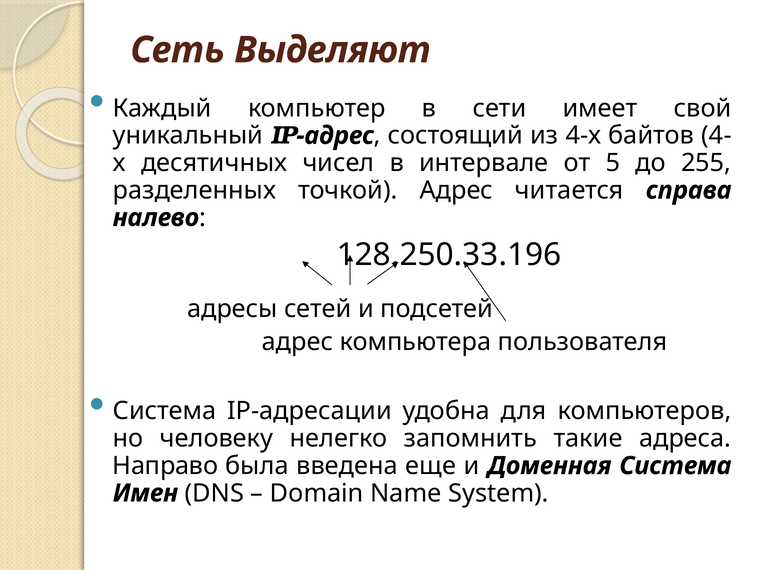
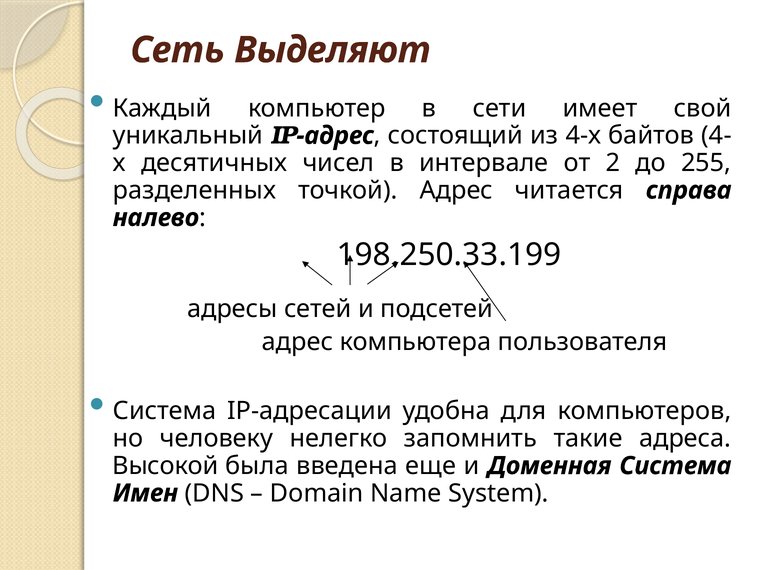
5: 5 -> 2 (613, 163)
128.250.33.196: 128.250.33.196 -> 198.250.33.199 (449, 255)
Направо: Направо -> Высокой (165, 466)
